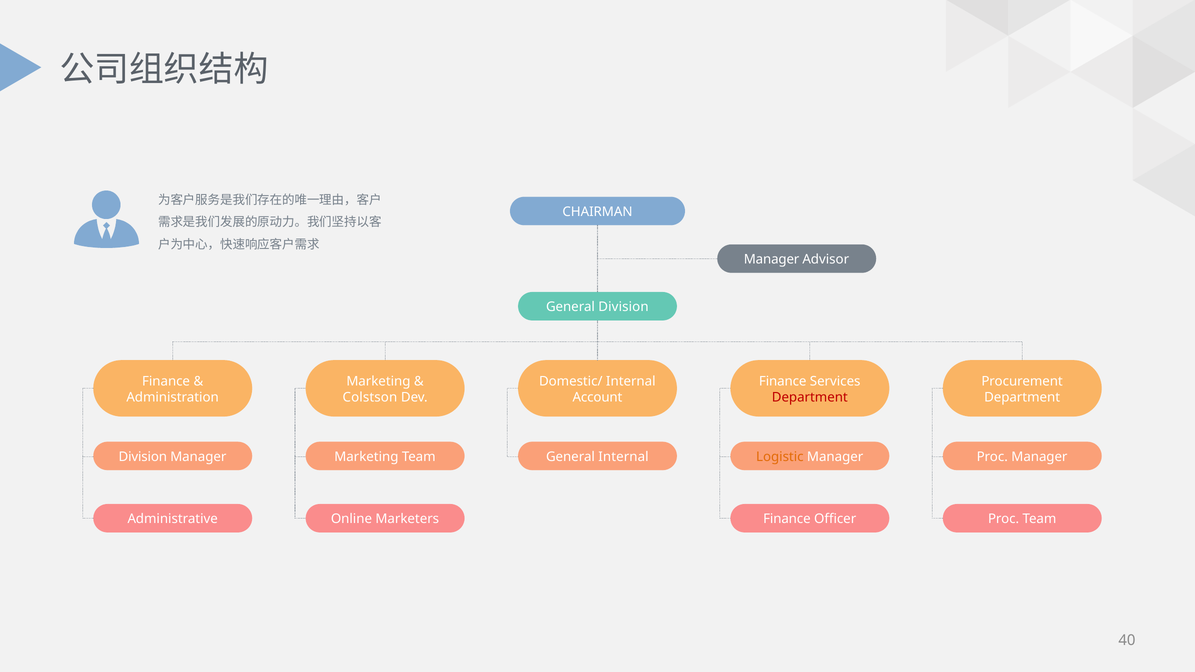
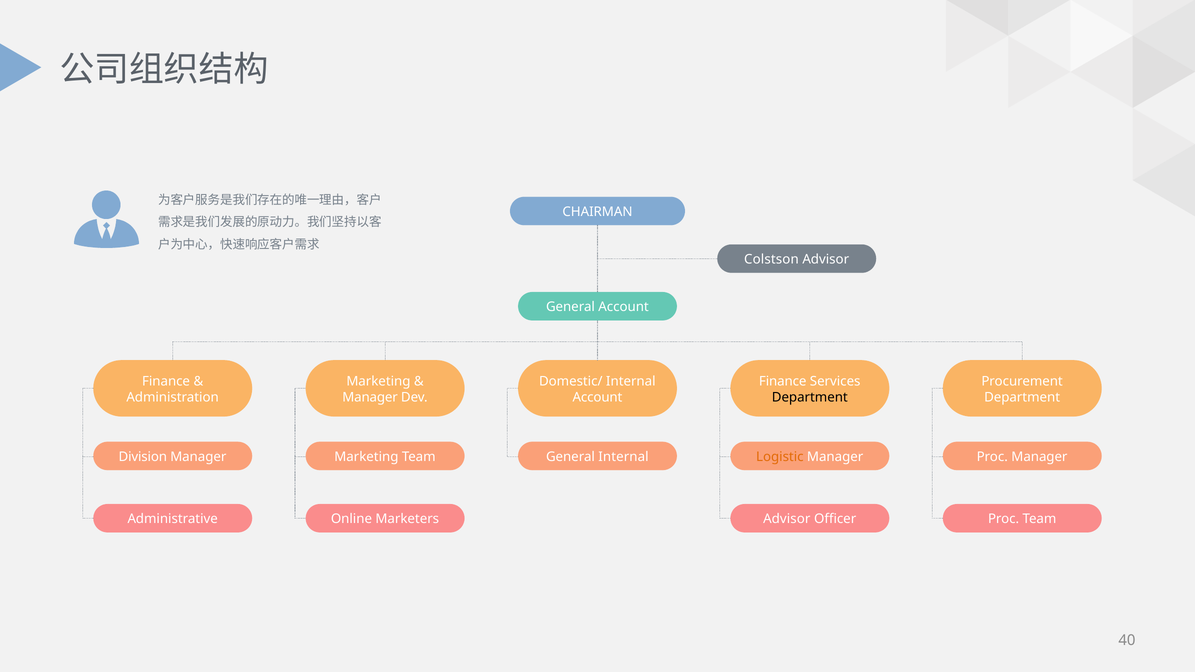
Manager: Manager -> Colstson (771, 260)
General Division: Division -> Account (624, 307)
Colstson: Colstson -> Manager (370, 397)
Department colour: red -> black (810, 397)
Finance: Finance -> Advisor (787, 519)
